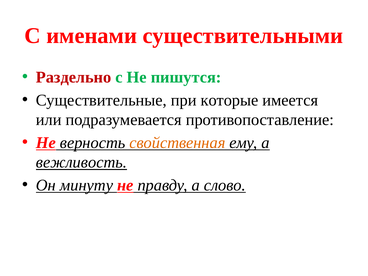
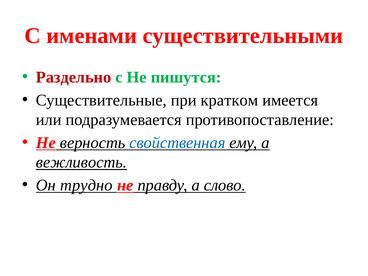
которые: которые -> кратком (229, 100)
свойственная colour: orange -> blue (177, 143)
минуту: минуту -> трудно (86, 185)
